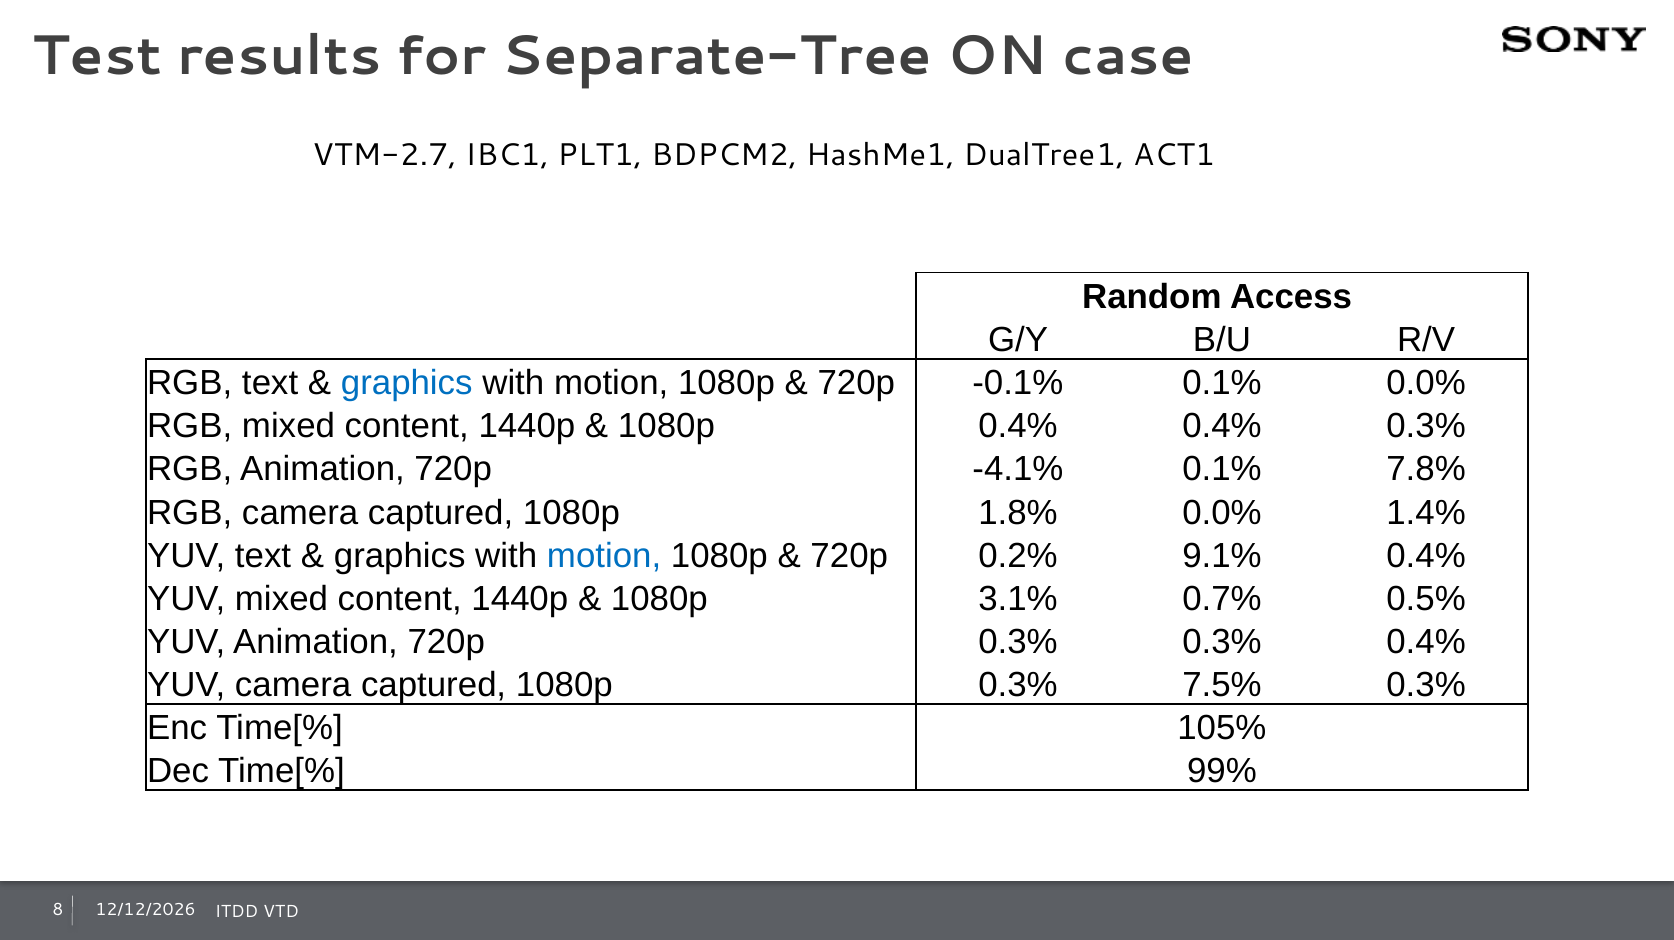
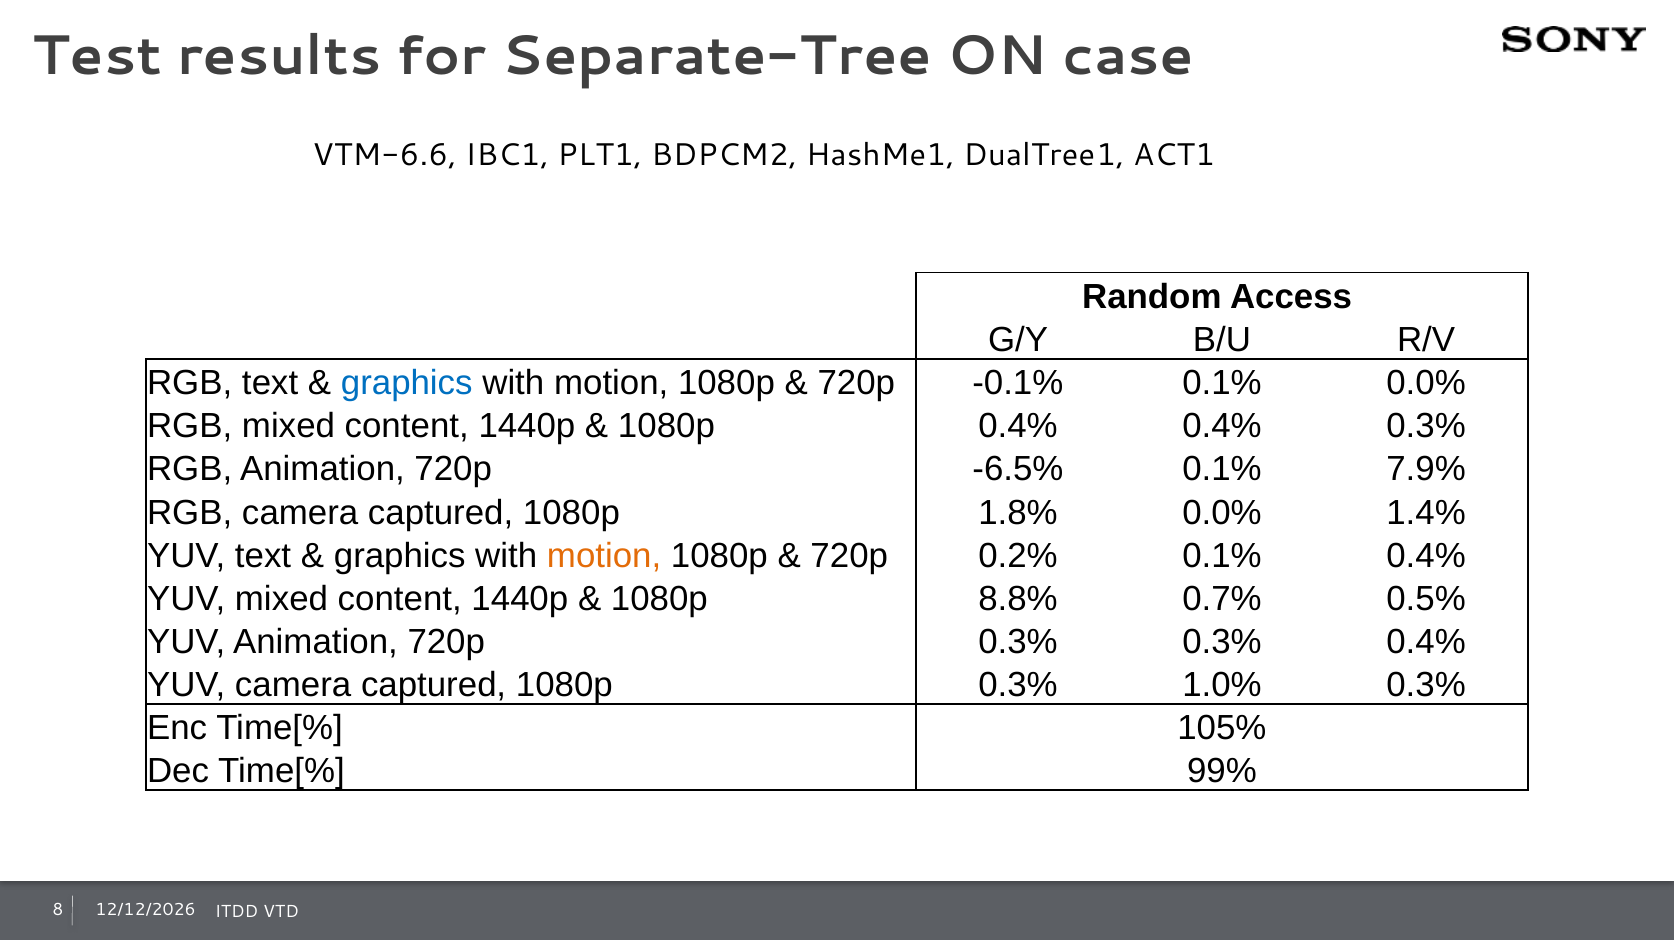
VTM-2.7: VTM-2.7 -> VTM-6.6 (385, 155)
-4.1%: -4.1% -> -6.5% (1018, 470)
7.8%: 7.8% -> 7.9% (1426, 470)
motion colour: blue -> orange (604, 556)
0.2% 9.1%: 9.1% -> 0.1% (1222, 556)
3.1%: 3.1% -> 8.8% (1018, 599)
7.5%: 7.5% -> 1.0% (1222, 685)
